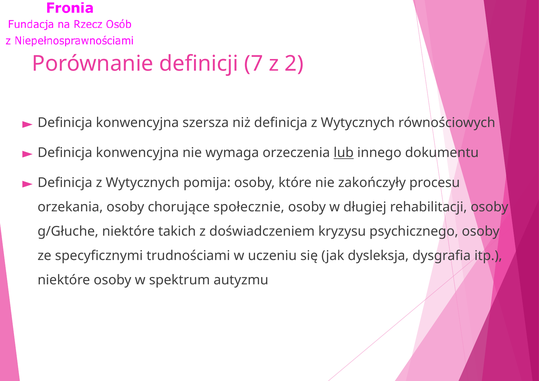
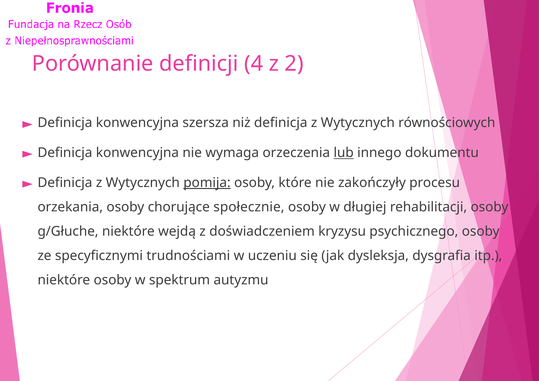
7: 7 -> 4 (254, 64)
pomija underline: none -> present (207, 183)
takich: takich -> wejdą (177, 231)
